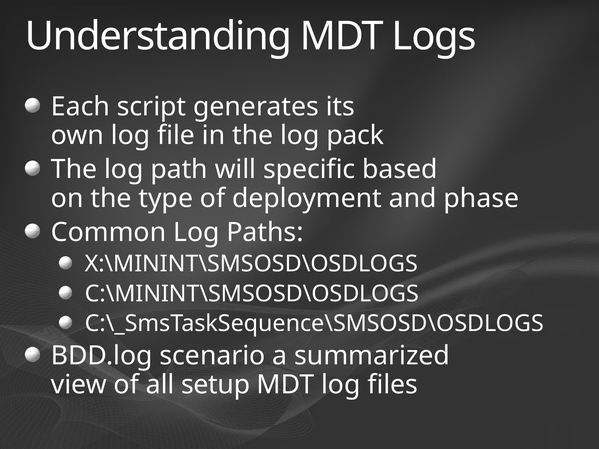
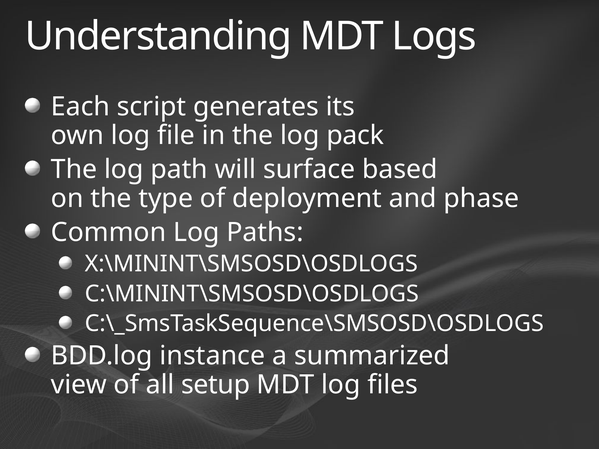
specific: specific -> surface (309, 170)
scenario: scenario -> instance (212, 356)
